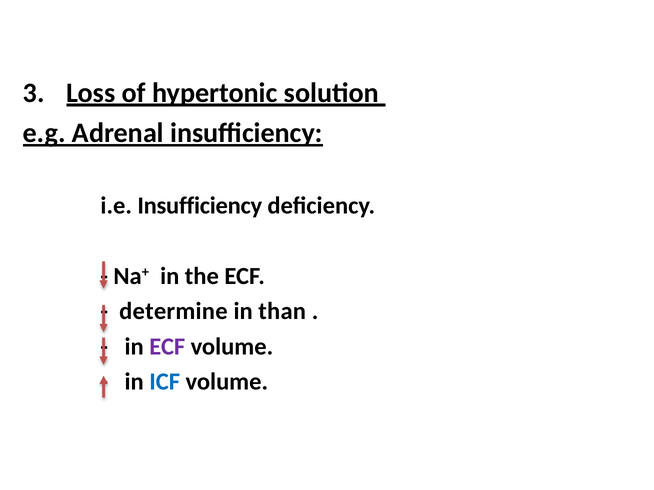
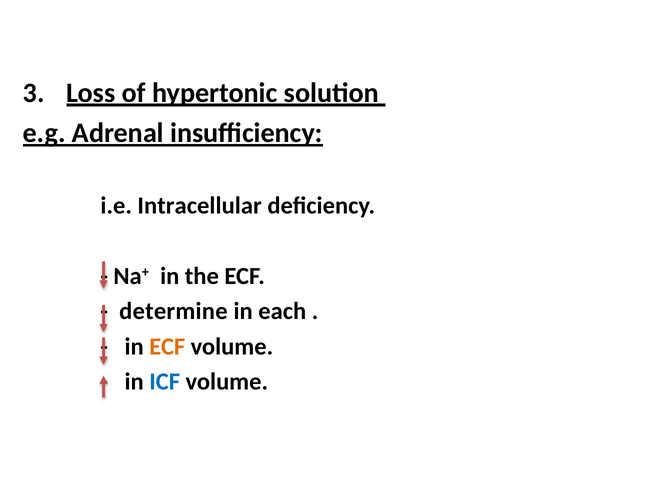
i.e Insufficiency: Insufficiency -> Intracellular (200, 206)
than: than -> each (282, 312)
ECF colour: purple -> orange (167, 347)
